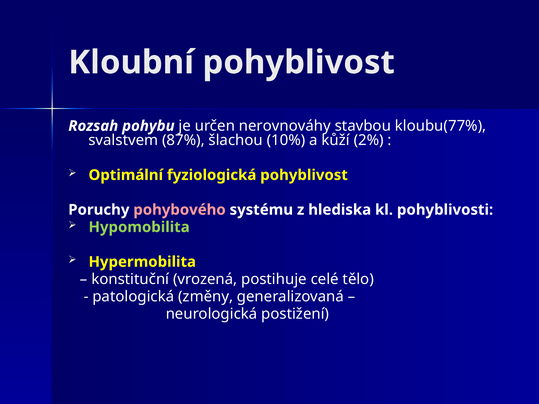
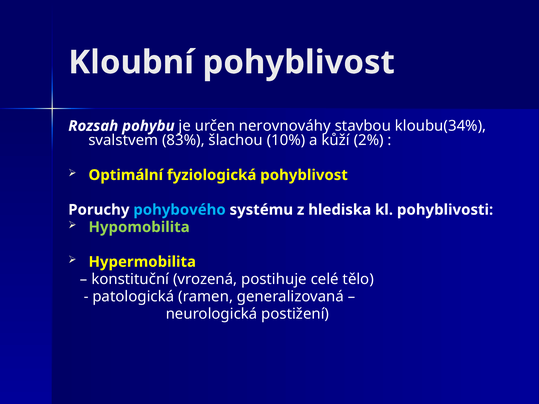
kloubu(77%: kloubu(77% -> kloubu(34% (441, 126)
87%: 87% -> 83% (183, 140)
pohybového colour: pink -> light blue (180, 210)
změny: změny -> ramen (206, 297)
